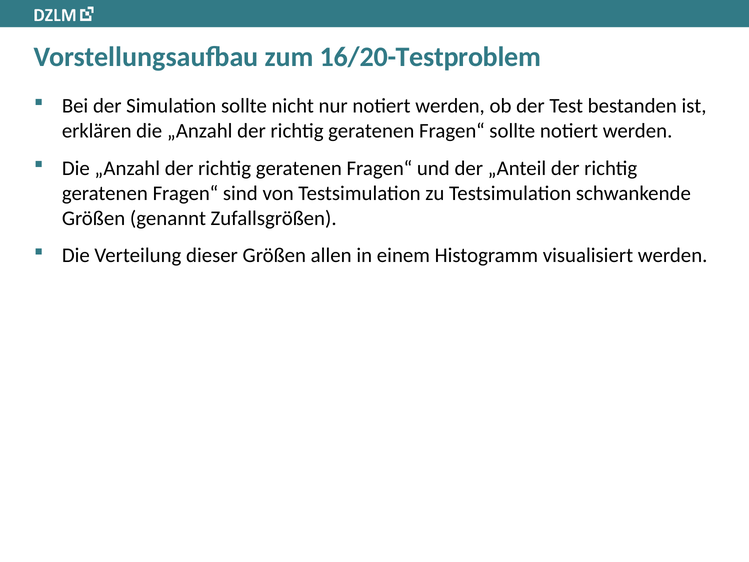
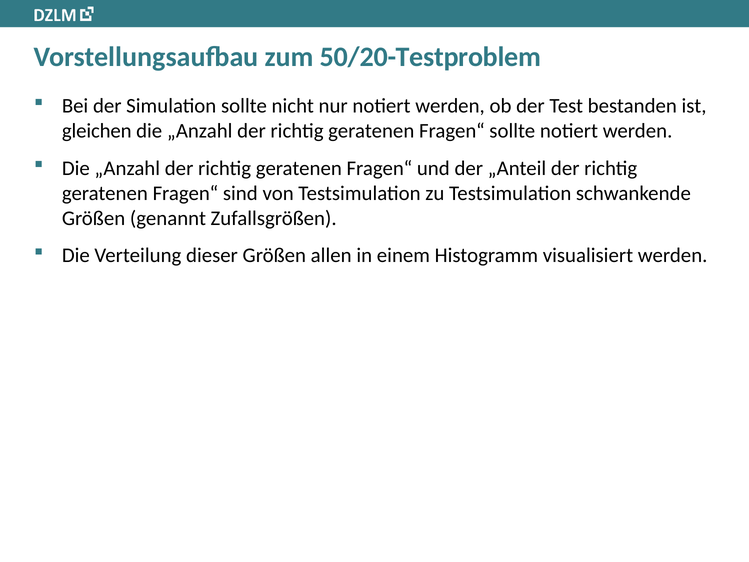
16/20-Testproblem: 16/20-Testproblem -> 50/20-Testproblem (431, 57)
erklären: erklären -> gleichen (97, 131)
